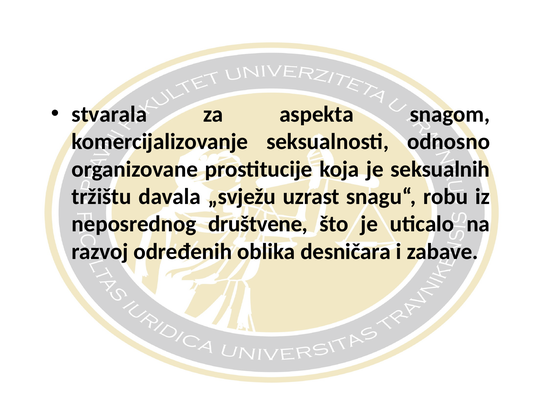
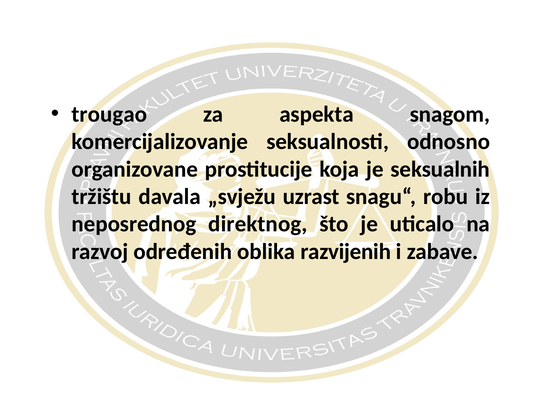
stvarala: stvarala -> trougao (109, 114)
društvene: društvene -> direktnog (258, 224)
desničara: desničara -> razvijenih (346, 252)
